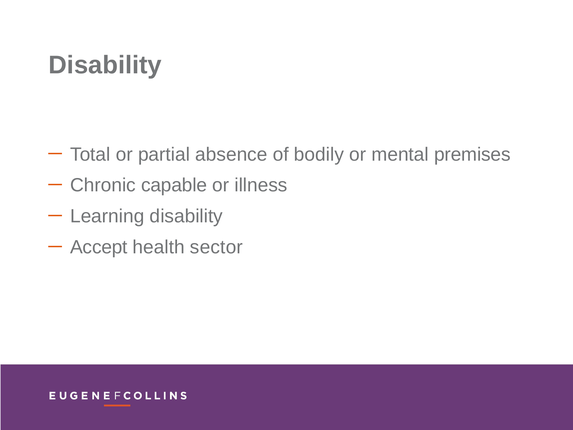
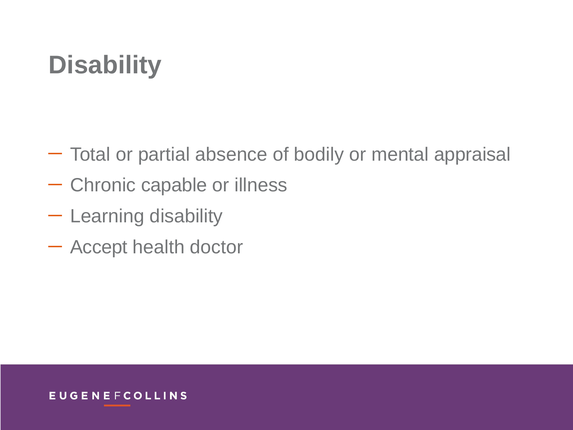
premises: premises -> appraisal (472, 154)
sector: sector -> doctor (217, 247)
